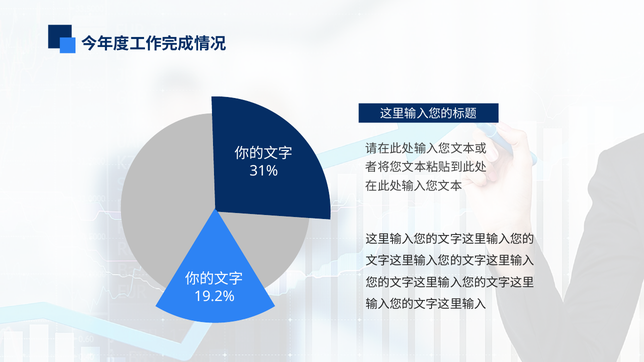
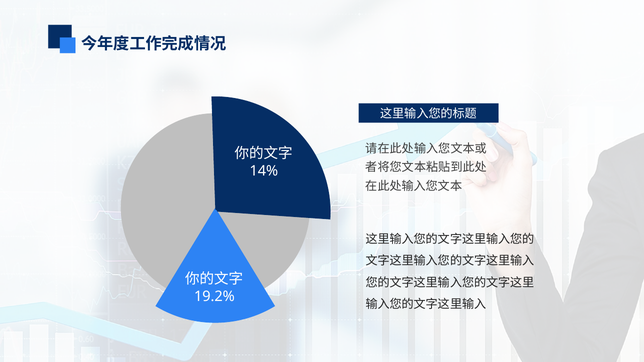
31%: 31% -> 14% (264, 171)
